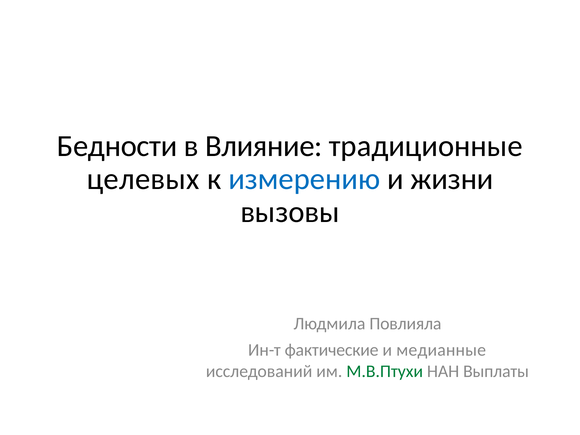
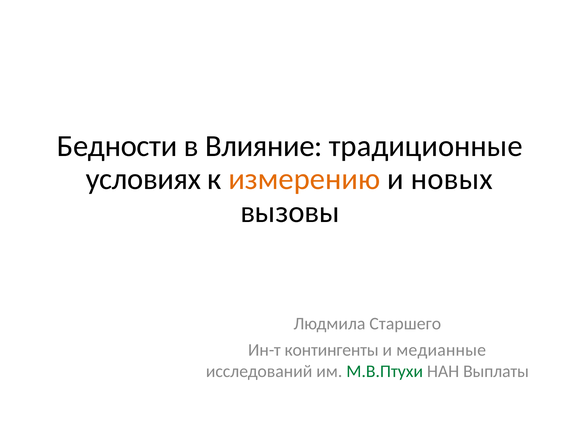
целевых: целевых -> условиях (143, 179)
измерению colour: blue -> orange (304, 179)
жизни: жизни -> новых (452, 179)
Повлияла: Повлияла -> Старшего (405, 324)
фактические: фактические -> контингенты (332, 350)
